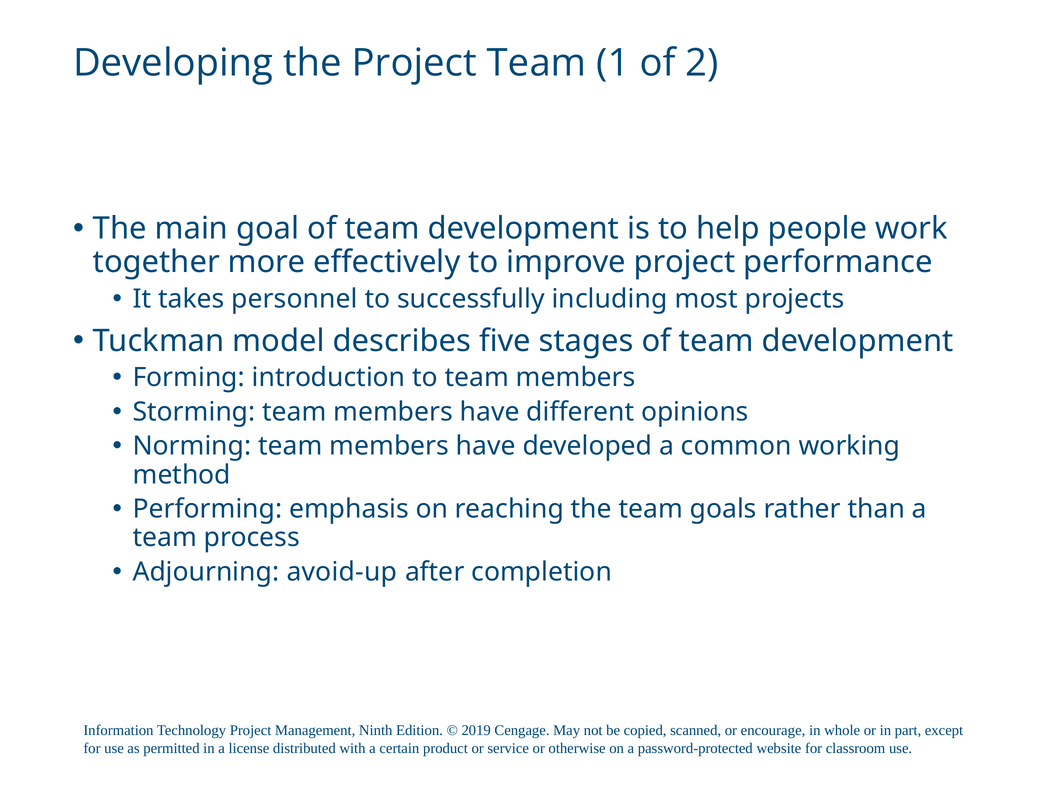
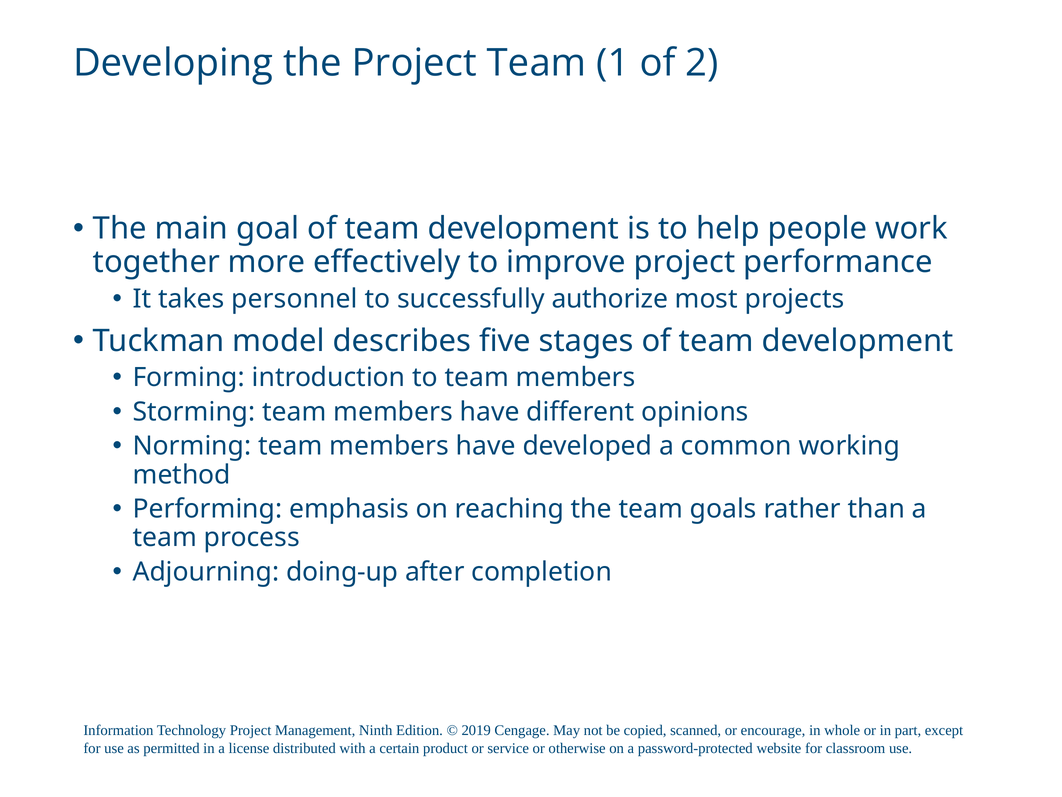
including: including -> authorize (610, 299)
avoid-up: avoid-up -> doing-up (342, 572)
